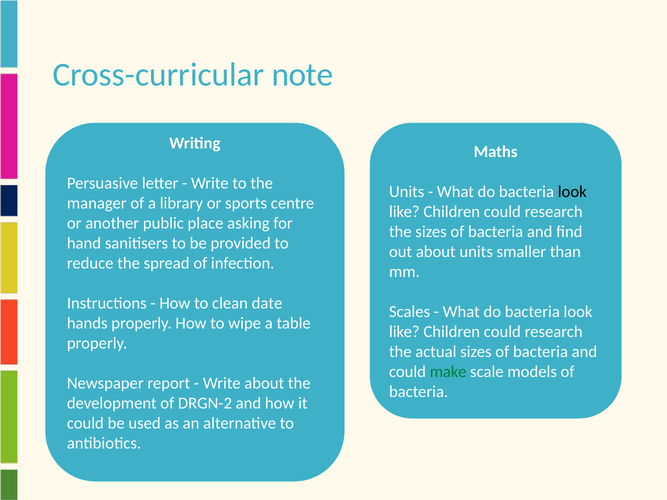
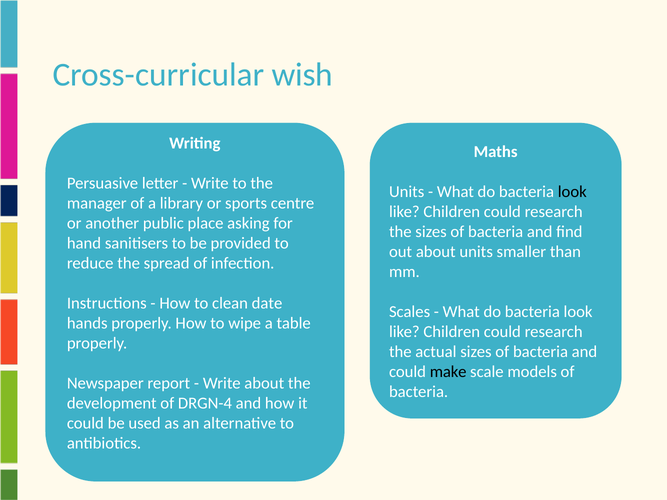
note: note -> wish (302, 75)
make colour: green -> black (448, 372)
DRGN-2: DRGN-2 -> DRGN-4 (205, 403)
